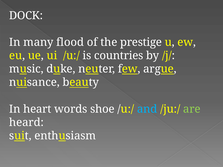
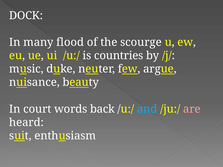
prestige: prestige -> scourge (141, 42)
heart: heart -> court (37, 109)
shoe: shoe -> back (102, 109)
are colour: light green -> pink (192, 109)
